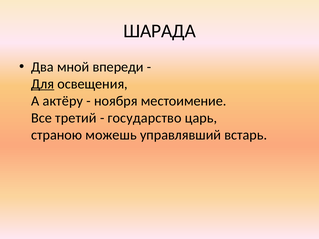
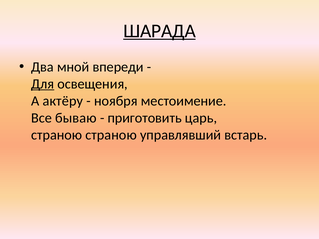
ШАРАДА underline: none -> present (160, 31)
третий: третий -> бываю (76, 118)
государство: государство -> приготовить (145, 118)
страною можешь: можешь -> страною (111, 135)
